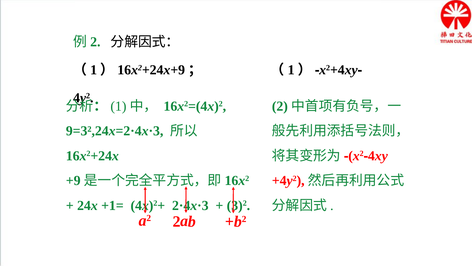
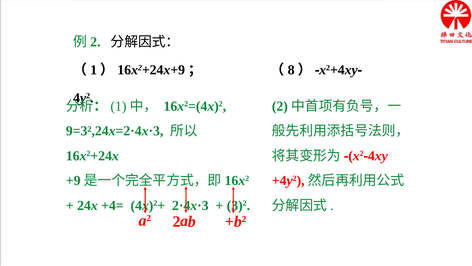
1: 1 -> 8 (291, 70)
+1=: +1= -> +4= (112, 205)
